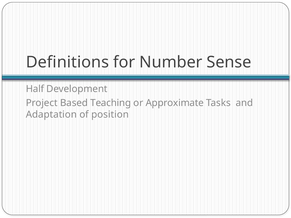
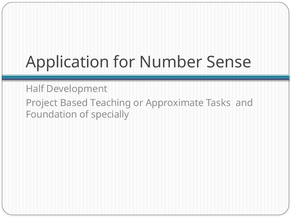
Definitions: Definitions -> Application (68, 62)
Adaptation: Adaptation -> Foundation (51, 115)
position: position -> specially (110, 115)
